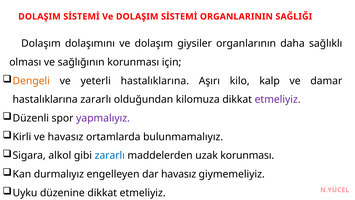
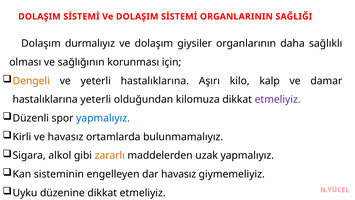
dolaşımını: dolaşımını -> durmalıyız (90, 43)
hastalıklarına zararlı: zararlı -> yeterli (96, 99)
yapmalıyız colour: purple -> blue (103, 118)
zararlı colour: blue -> orange (110, 155)
uzak korunması: korunması -> yapmalıyız (247, 155)
durmalıyız: durmalıyız -> sisteminin (59, 174)
